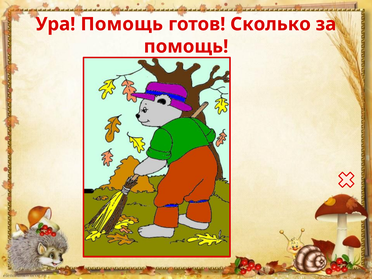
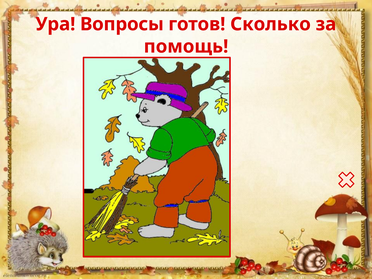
Ура Помощь: Помощь -> Вопросы (122, 24)
